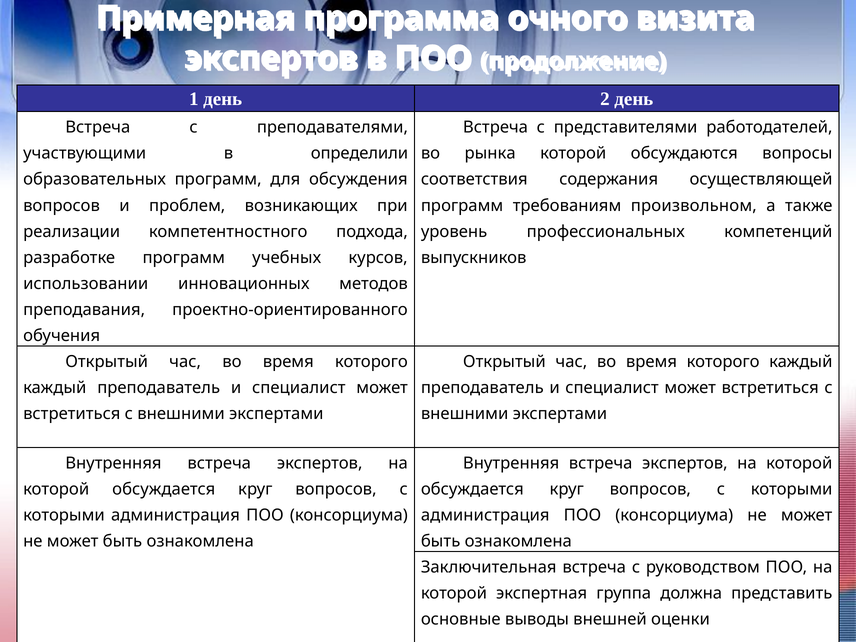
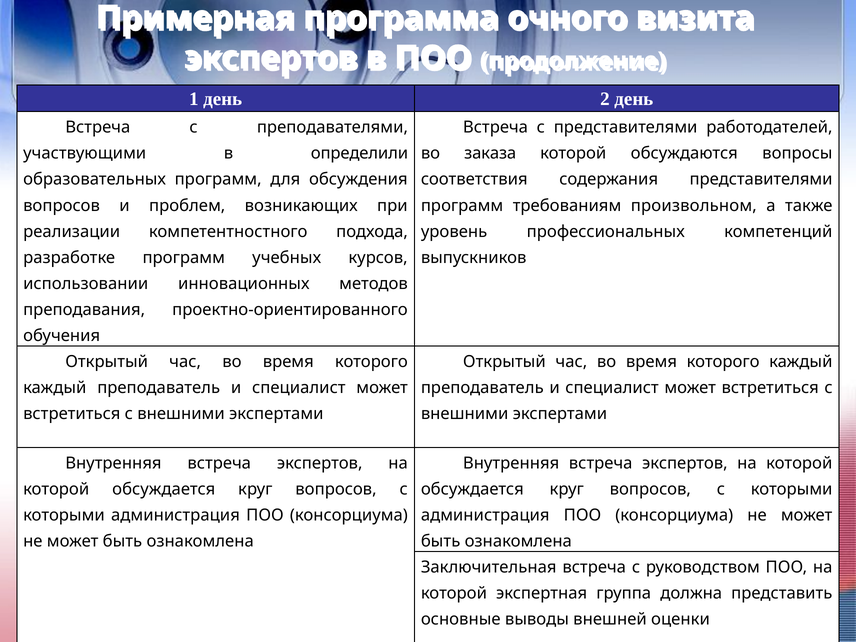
рынка: рынка -> заказа (490, 153)
содержания осуществляющей: осуществляющей -> представителями (761, 179)
